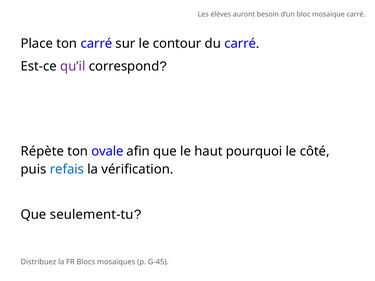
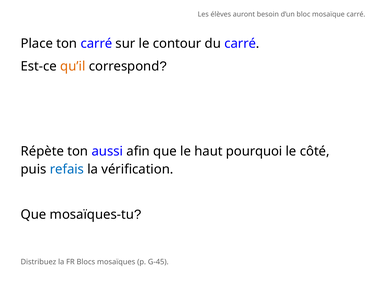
qu’il colour: purple -> orange (73, 66)
ovale: ovale -> aussi (107, 151)
seulement-tu: seulement-tu -> mosaïques-tu (92, 215)
